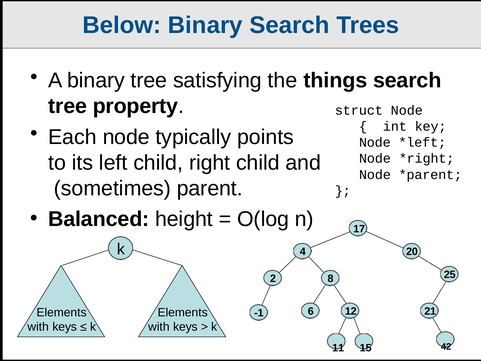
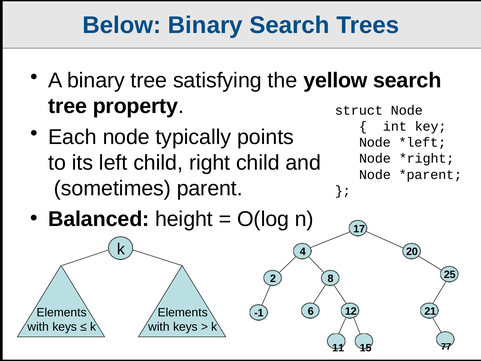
things: things -> yellow (335, 80)
42: 42 -> 77 (446, 347)
